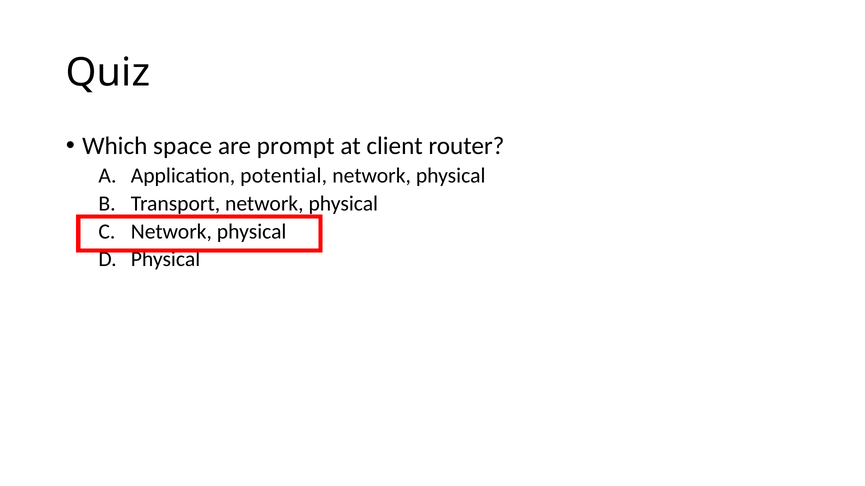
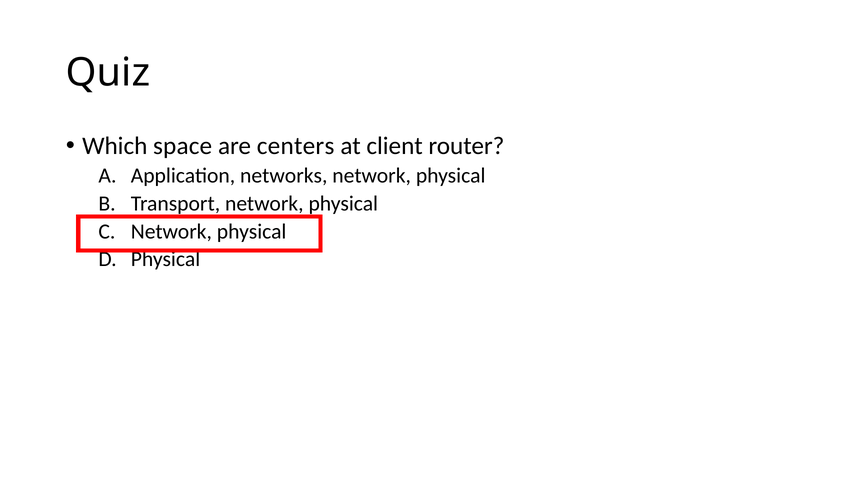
prompt: prompt -> centers (296, 146)
potential: potential -> networks (284, 176)
